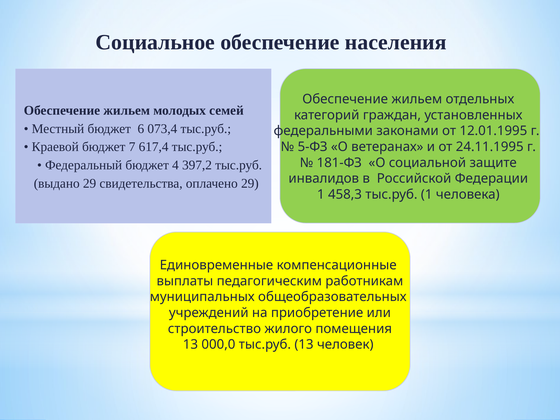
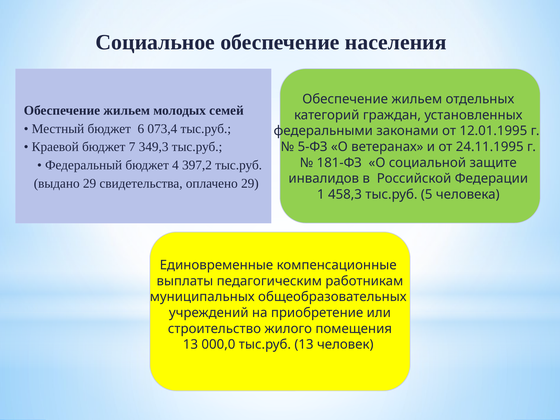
617,4: 617,4 -> 349,3 (154, 147)
тыс.руб 1: 1 -> 5 (427, 194)
